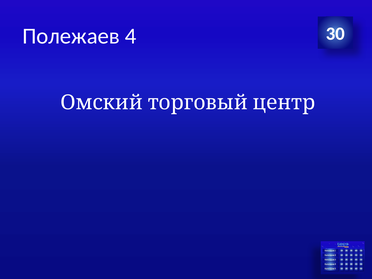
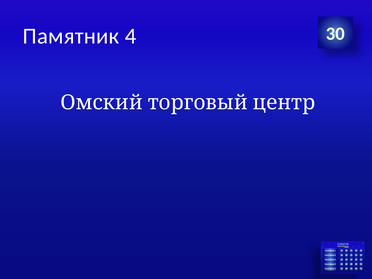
Полежаев: Полежаев -> Памятник (71, 36)
